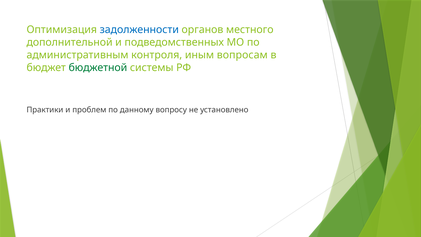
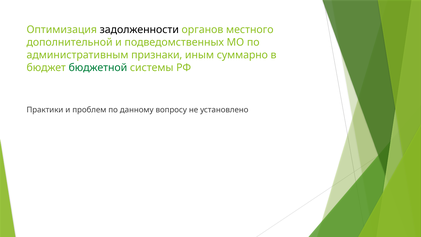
задолженности colour: blue -> black (139, 30)
контроля: контроля -> признаки (157, 55)
вопросам: вопросам -> суммарно (242, 55)
